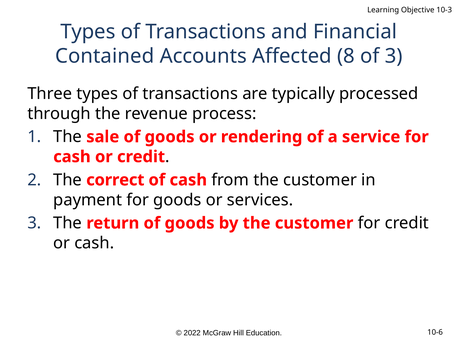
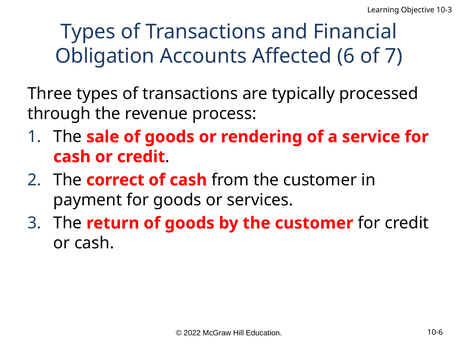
Contained: Contained -> Obligation (105, 56)
8: 8 -> 6 (346, 56)
of 3: 3 -> 7 (394, 56)
